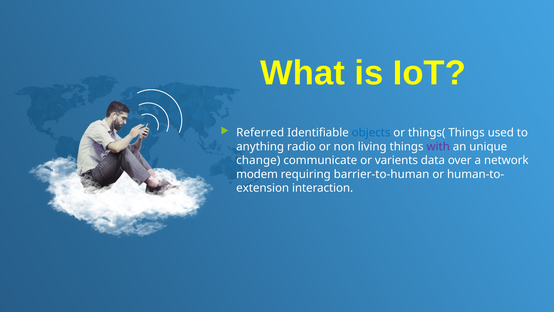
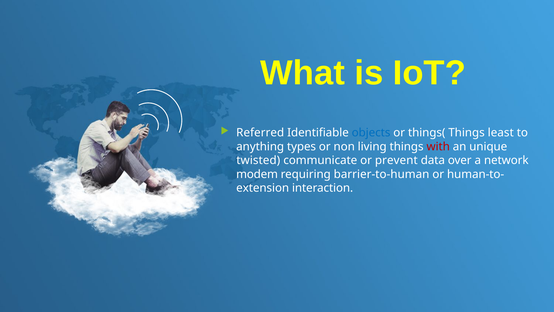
used: used -> least (501, 133)
radio: radio -> types (302, 146)
with colour: purple -> red (438, 146)
change: change -> twisted (258, 160)
varients: varients -> prevent (396, 160)
